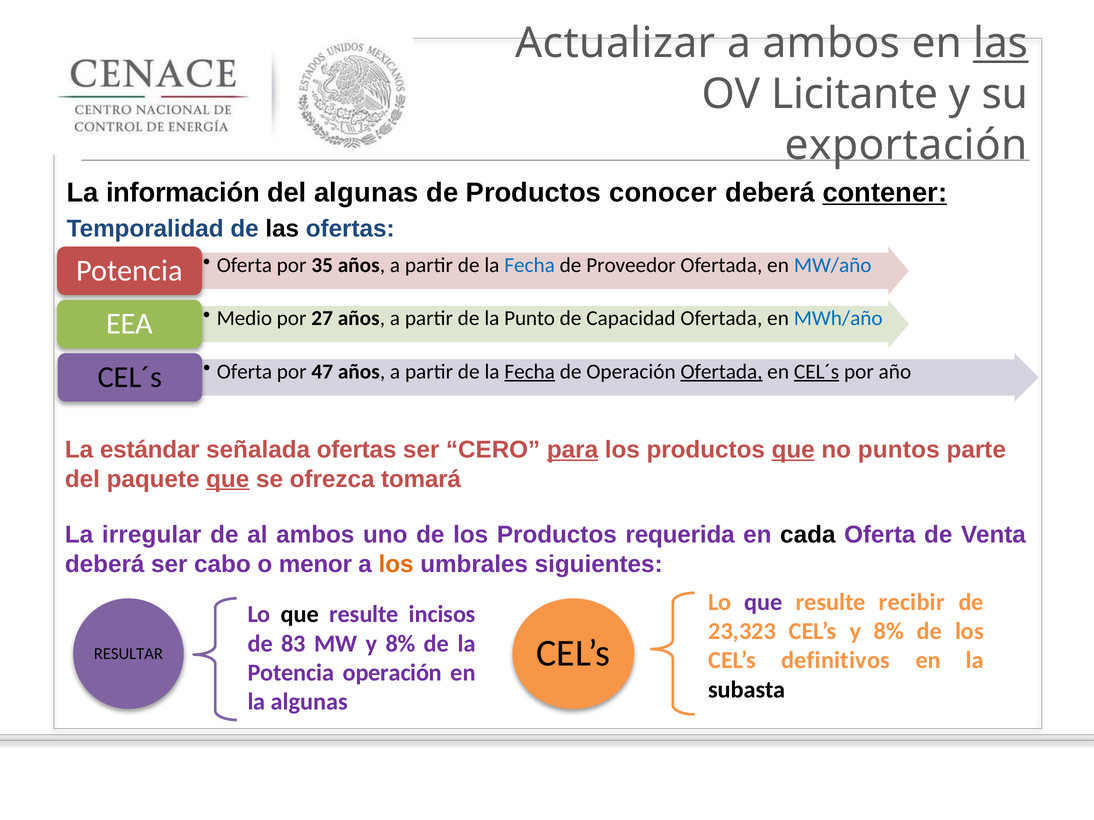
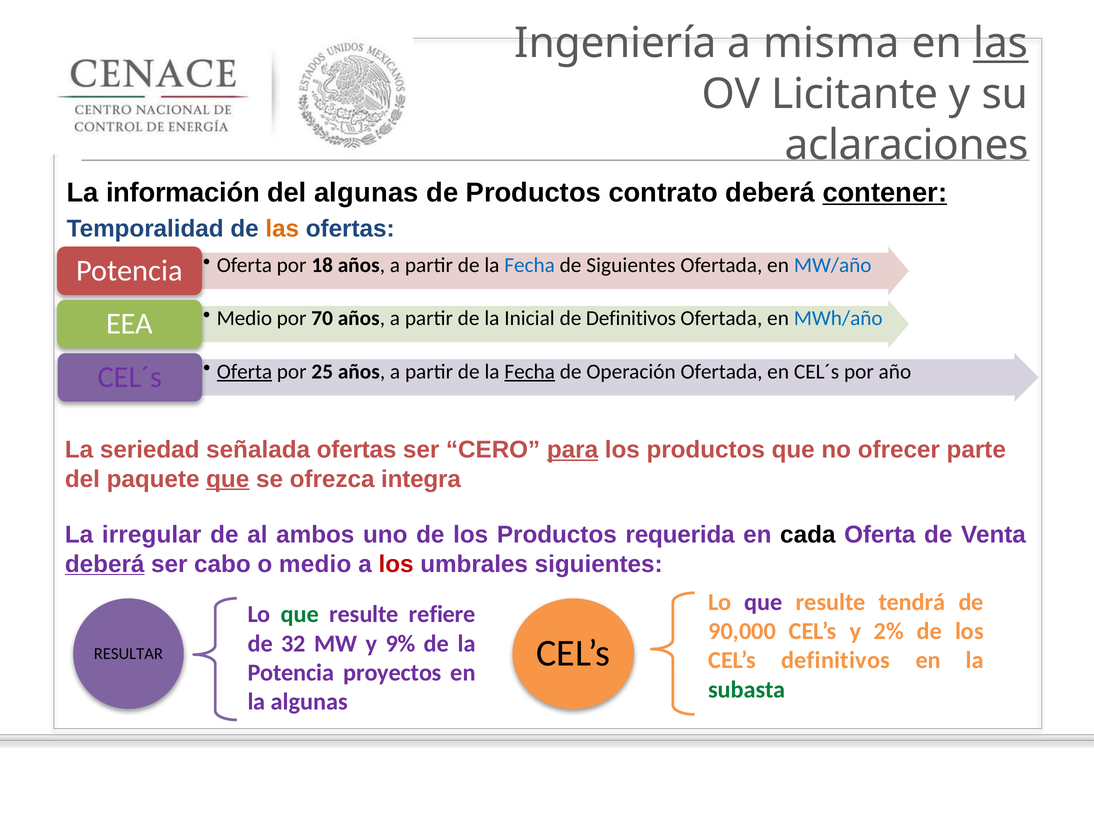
Actualizar: Actualizar -> Ingeniería (616, 43)
a ambos: ambos -> misma (831, 43)
exportación: exportación -> aclaraciones (907, 145)
conocer: conocer -> contrato (663, 193)
las colour: black -> orange (282, 229)
35: 35 -> 18 (322, 265)
de Proveedor: Proveedor -> Siguientes (631, 265)
27: 27 -> 70 (322, 319)
Punto: Punto -> Inicial (530, 319)
de Capacidad: Capacidad -> Definitivos (631, 319)
Oferta underline: none -> present (245, 372)
47: 47 -> 25 (322, 372)
Ofertada underline: present -> none (722, 372)
CEL´s underline: present -> none (817, 372)
CEL´s colour: black -> purple (130, 377)
estándar: estándar -> seriedad (150, 450)
que underline: present -> none (793, 450)
puntos: puntos -> ofrecer (899, 450)
tomará: tomará -> integra (421, 479)
deberá underline: none -> present (105, 564)
o menor: menor -> medio (315, 564)
los colour: orange -> red (396, 564)
recibir: recibir -> tendrá (912, 603)
que colour: black -> green (300, 615)
incisos: incisos -> refiere (442, 615)
23,323: 23,323 -> 90,000 (742, 632)
CEL’s y 8%: 8% -> 2% (889, 632)
83: 83 -> 32 (293, 644)
MW y 8%: 8% -> 9% (401, 644)
Potencia operación: operación -> proyectos (392, 673)
subasta colour: black -> green (747, 690)
